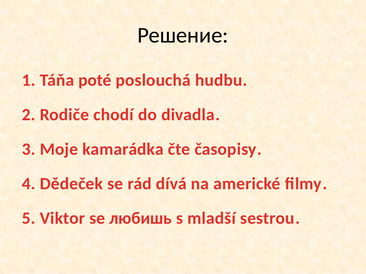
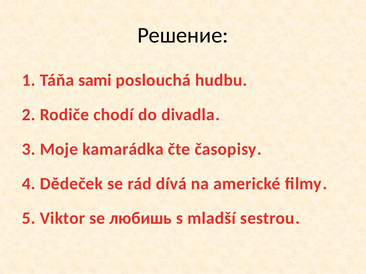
poté: poté -> sami (95, 80)
